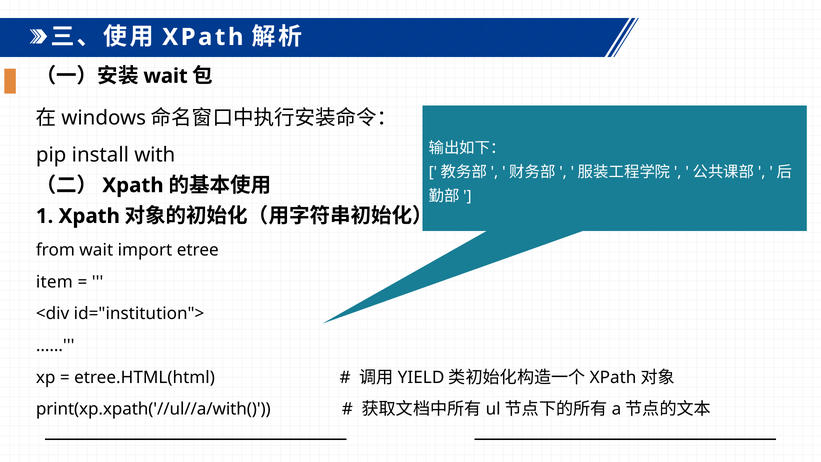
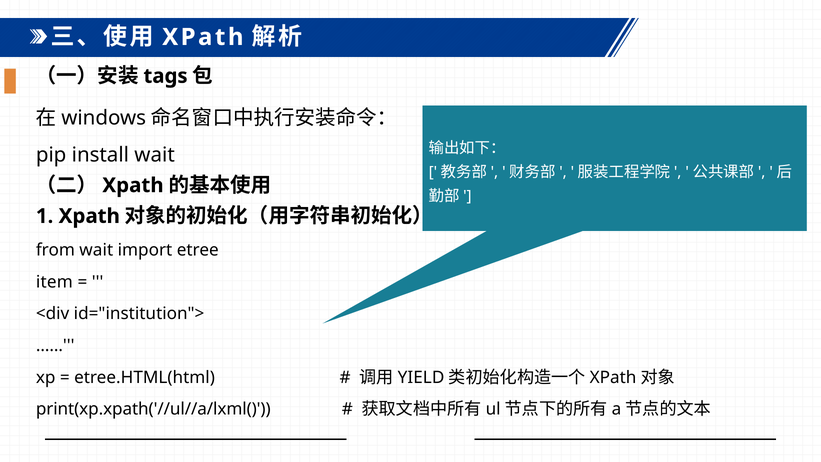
wait: wait -> tags (166, 76)
install with: with -> wait (155, 155)
print(xp.xpath('//ul//a/with(: print(xp.xpath('//ul//a/with( -> print(xp.xpath('//ul//a/lxml( (153, 409)
